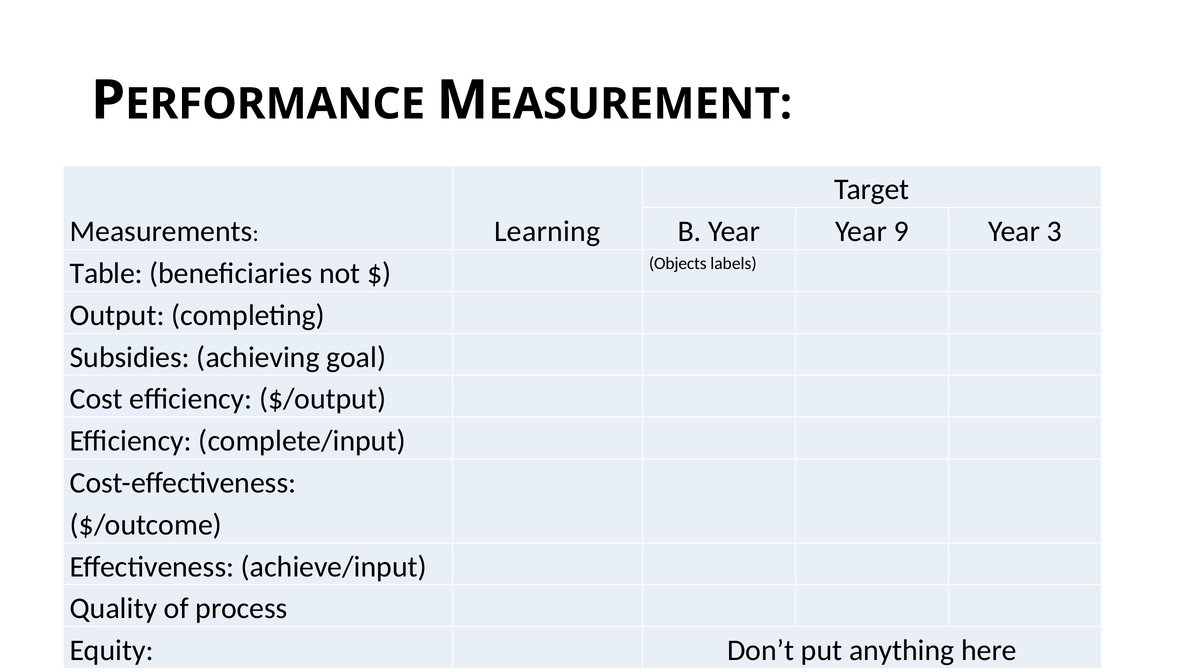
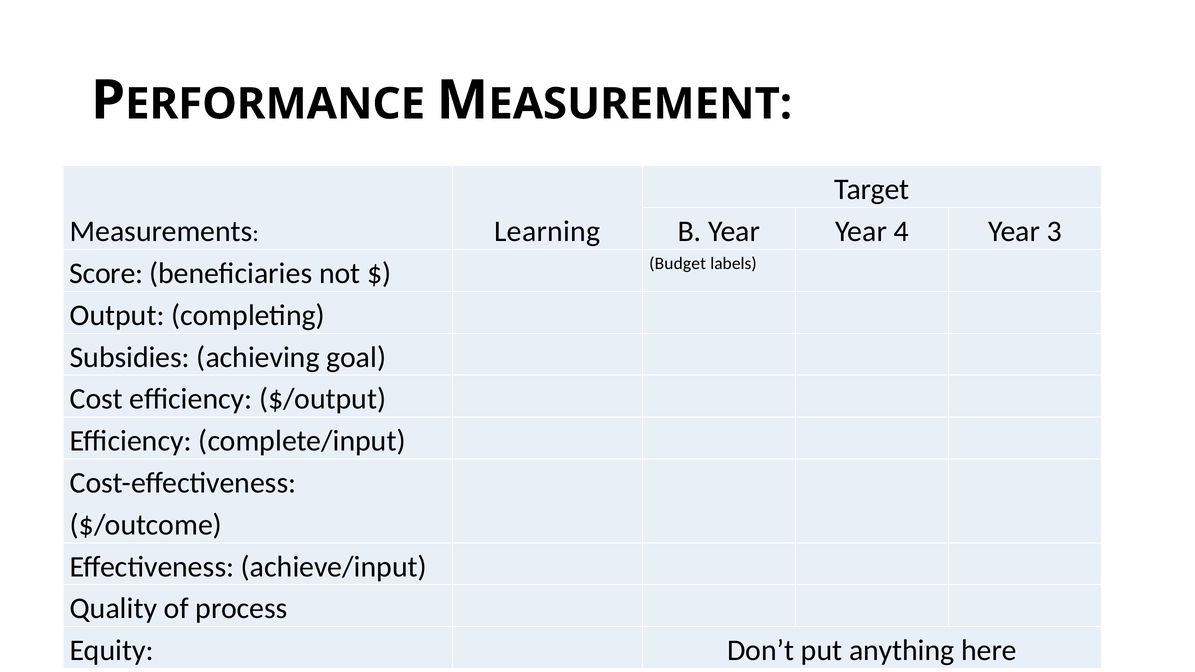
9: 9 -> 4 (901, 232)
Table: Table -> Score (106, 273)
Objects: Objects -> Budget (678, 264)
